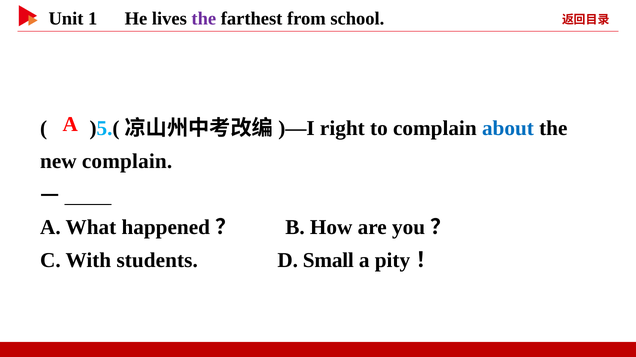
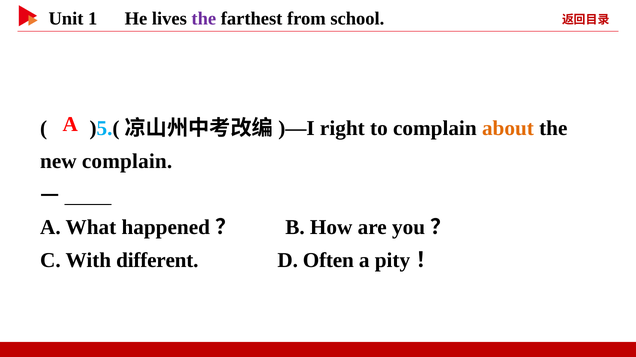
about colour: blue -> orange (508, 129)
students: students -> different (157, 261)
Small: Small -> Often (328, 261)
